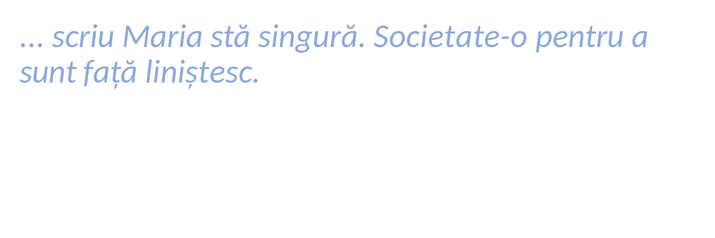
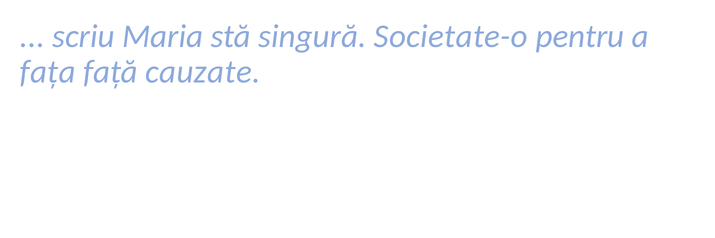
sunt: sunt -> fața (48, 72)
liniștesc: liniștesc -> cauzate (203, 72)
